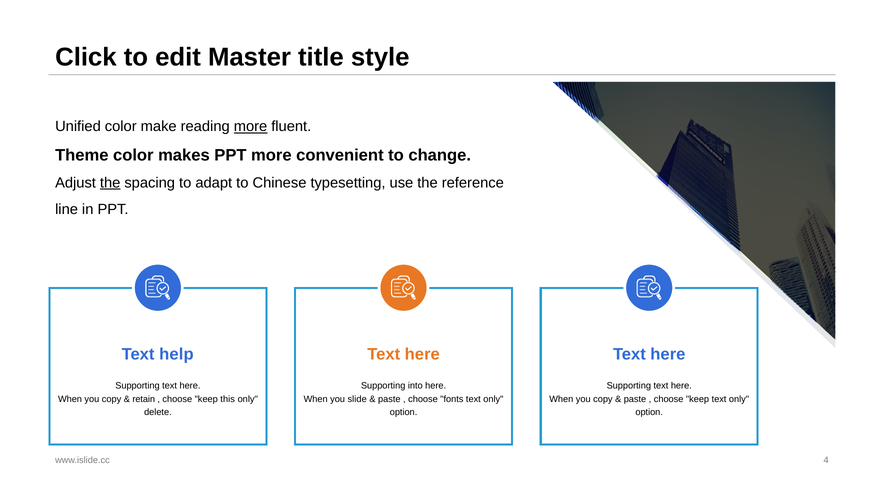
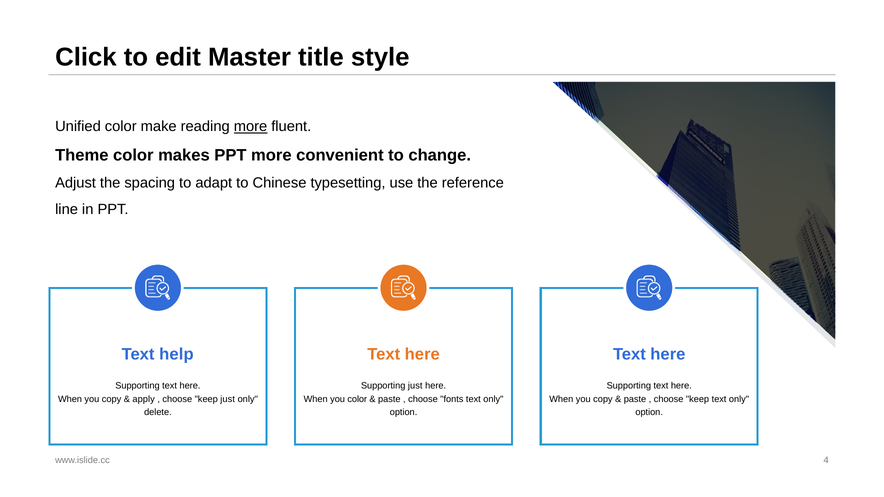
the underline: present -> none (110, 183)
Supporting into: into -> just (415, 386)
retain: retain -> apply (144, 399)
keep this: this -> just (228, 399)
you slide: slide -> color (357, 399)
